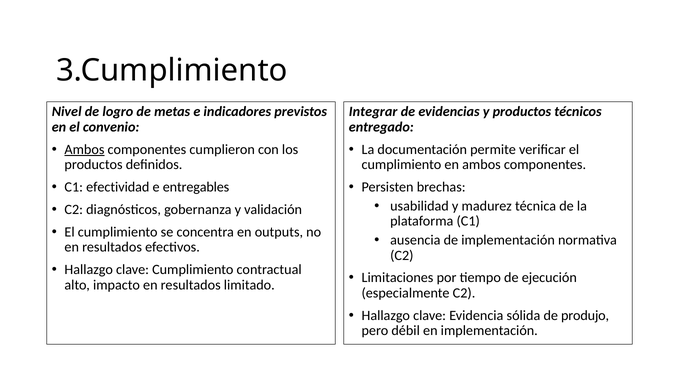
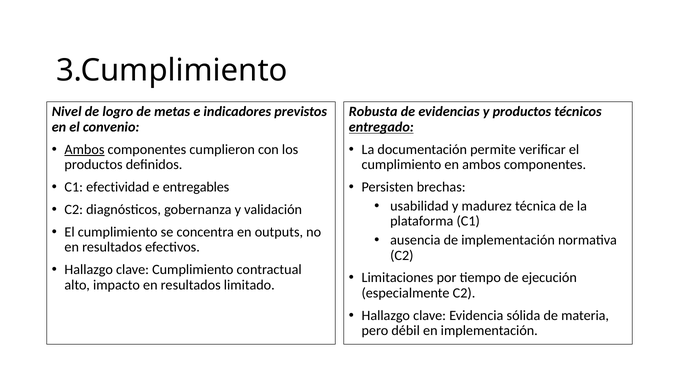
Integrar: Integrar -> Robusta (373, 112)
entregado underline: none -> present (381, 127)
produjo: produjo -> materia (585, 315)
